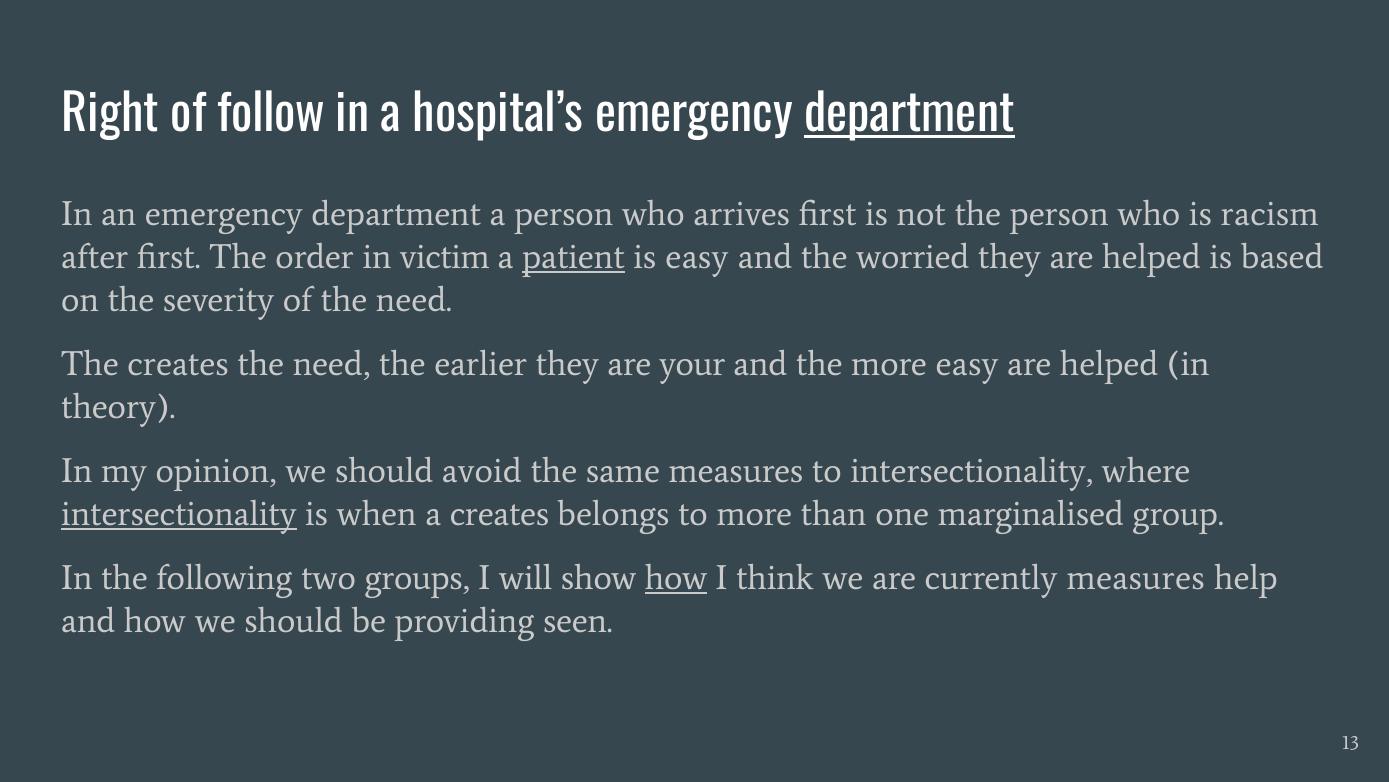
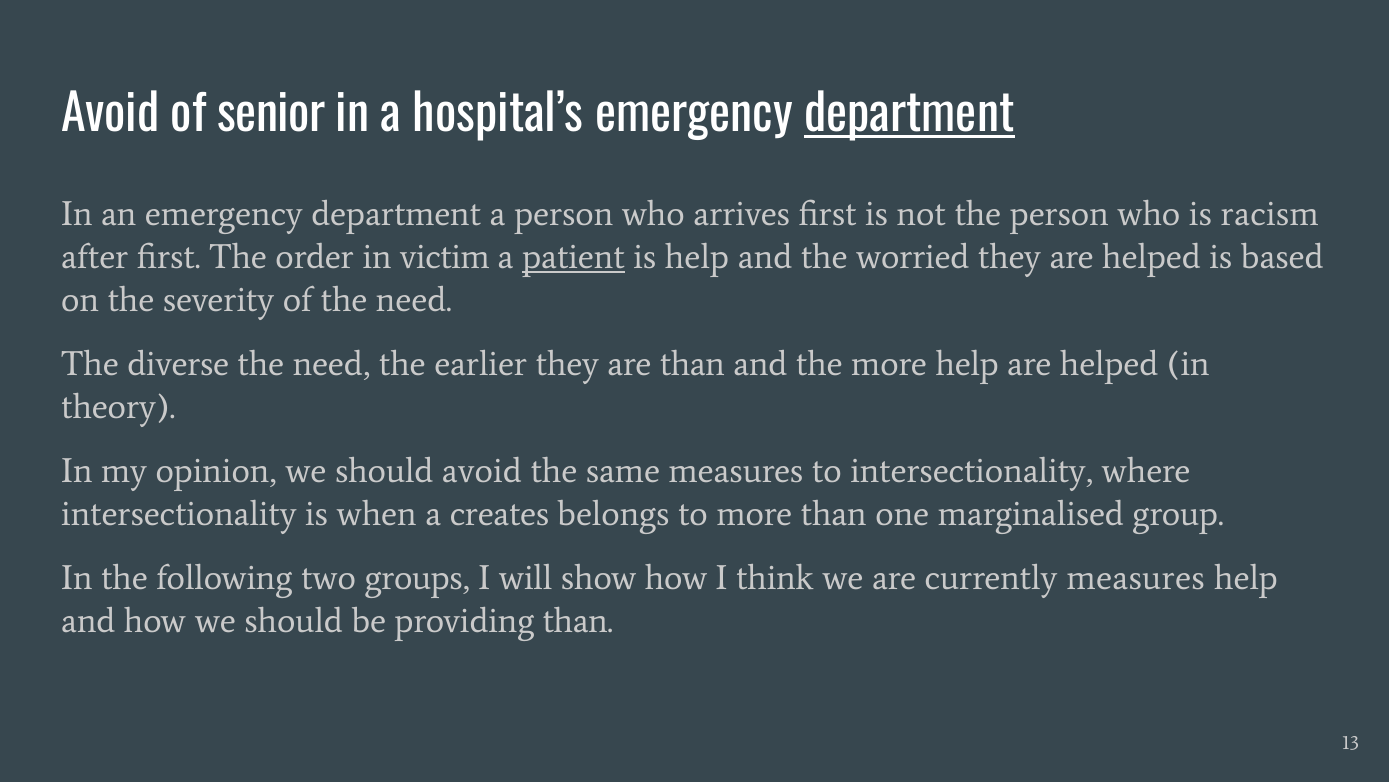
Right: Right -> Avoid (110, 115)
follow: follow -> senior (271, 115)
is easy: easy -> help (697, 257)
The creates: creates -> diverse (178, 364)
are your: your -> than (692, 364)
more easy: easy -> help (967, 364)
intersectionality underline: present -> none (179, 514)
how underline: present -> none (676, 578)
providing seen: seen -> than (578, 621)
